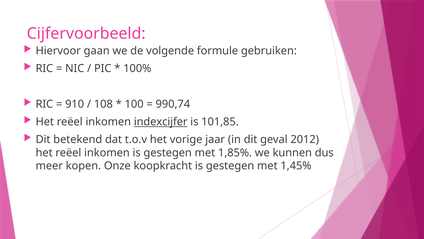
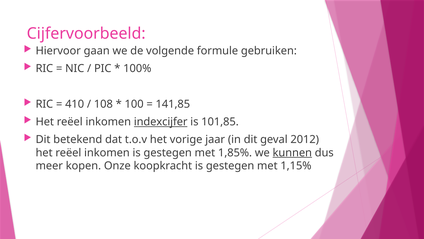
910: 910 -> 410 (75, 104)
990,74: 990,74 -> 141,85 (173, 104)
kunnen underline: none -> present (292, 152)
1,45%: 1,45% -> 1,15% (296, 166)
